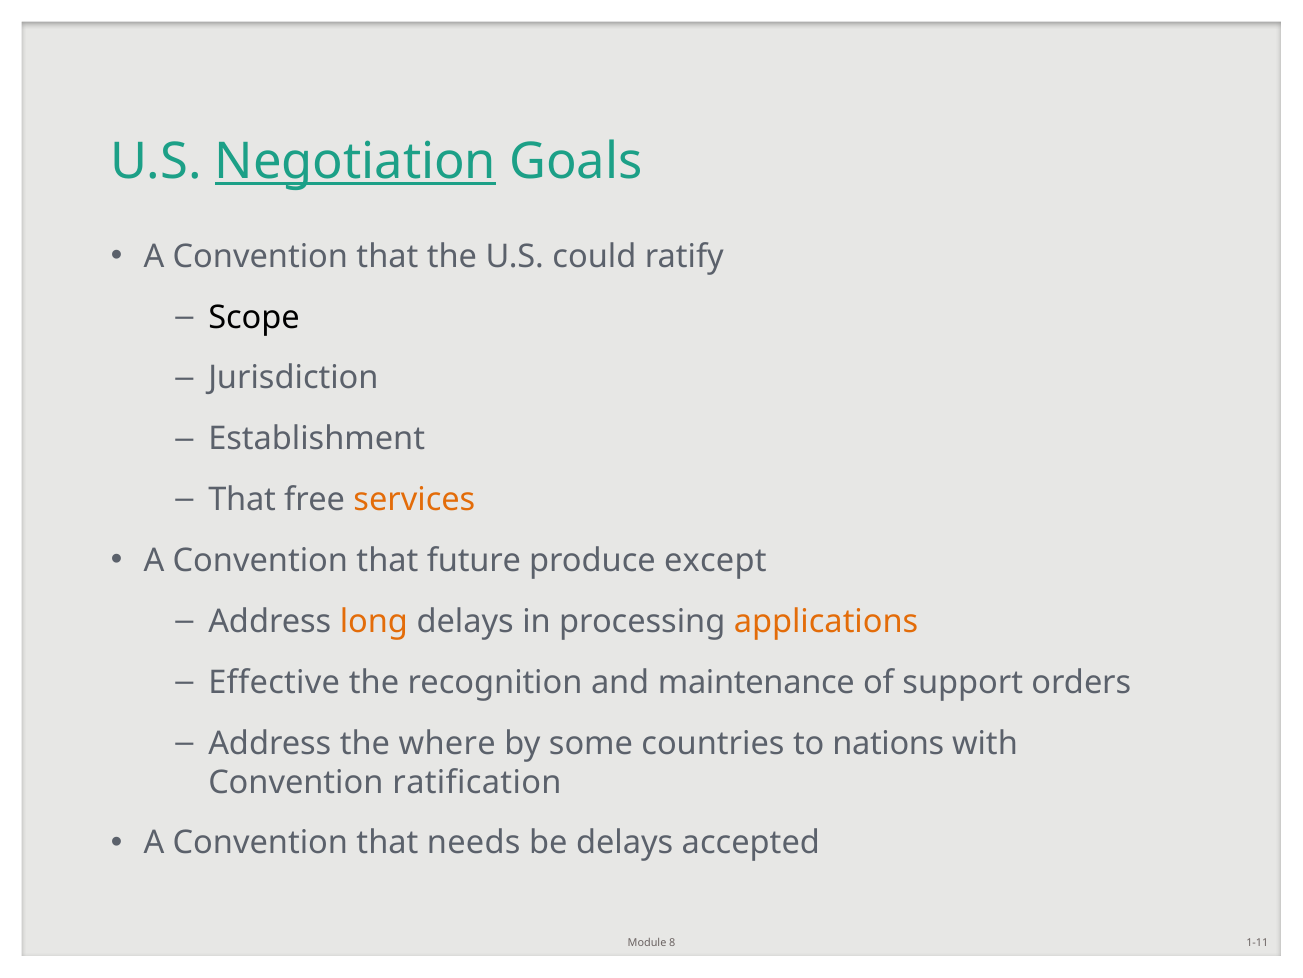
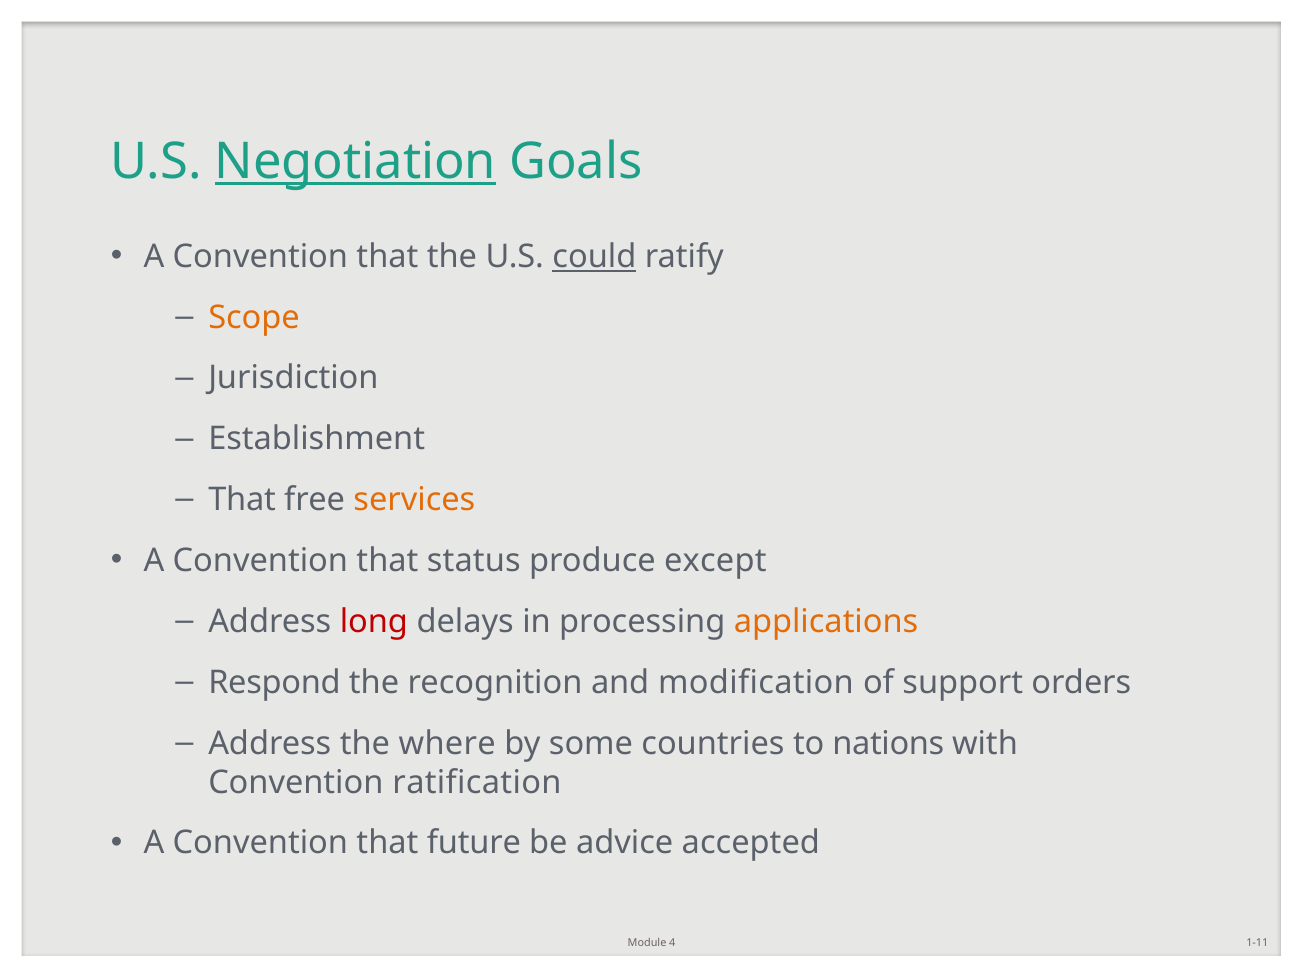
could underline: none -> present (594, 256)
Scope colour: black -> orange (254, 317)
future: future -> status (474, 560)
long colour: orange -> red (374, 621)
Effective: Effective -> Respond (274, 682)
maintenance: maintenance -> modification (756, 682)
needs: needs -> future (474, 843)
be delays: delays -> advice (625, 843)
8: 8 -> 4 (672, 942)
